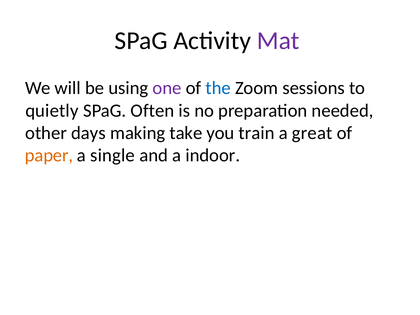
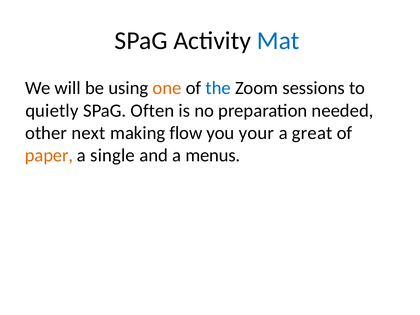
Mat colour: purple -> blue (278, 41)
one colour: purple -> orange (167, 88)
days: days -> next (88, 133)
take: take -> flow (186, 133)
train: train -> your (256, 133)
indoor: indoor -> menus (213, 155)
